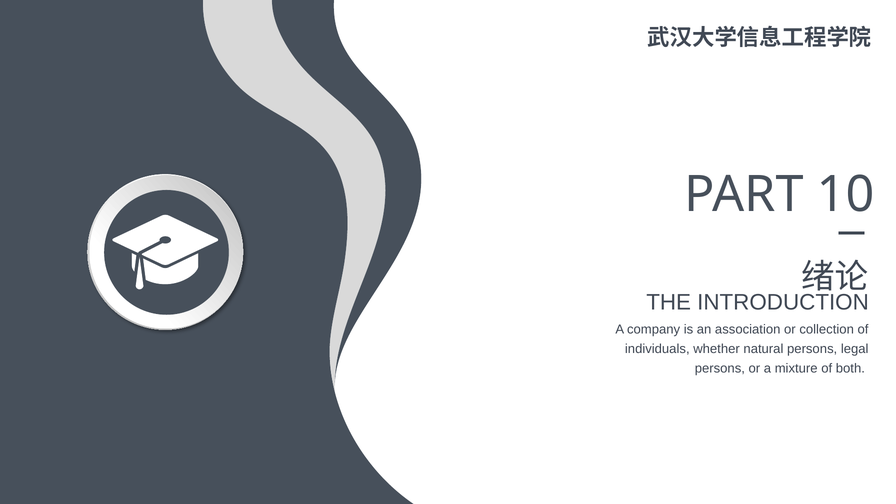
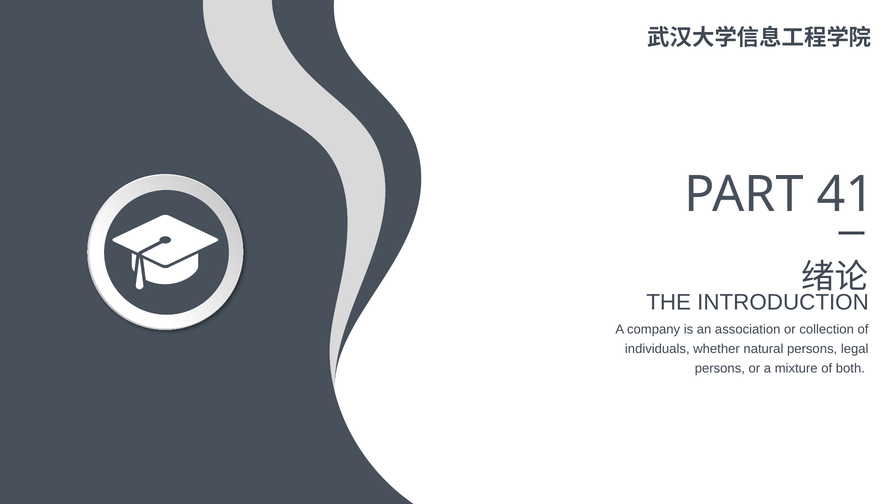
10: 10 -> 41 (846, 195)
